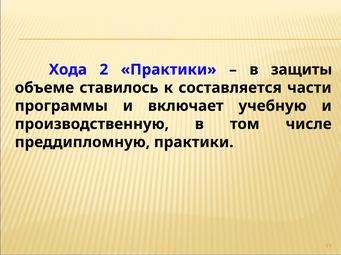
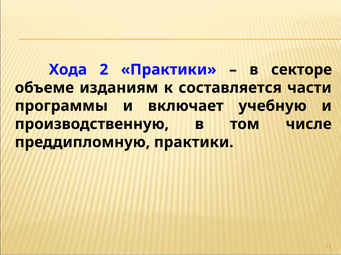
защиты: защиты -> секторе (302, 70)
ставилось: ставилось -> изданиям (119, 88)
